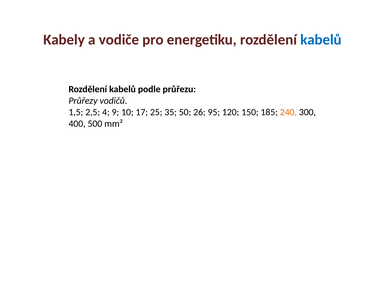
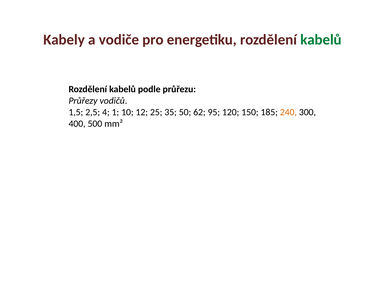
kabelů colour: blue -> green (321, 40)
9: 9 -> 1 (115, 112)
17: 17 -> 12 (142, 112)
26: 26 -> 62 (199, 112)
